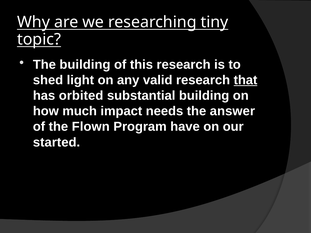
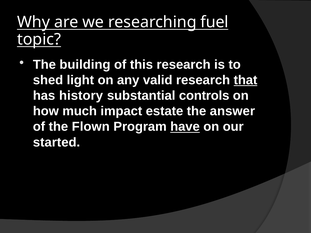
tiny: tiny -> fuel (214, 22)
orbited: orbited -> history (81, 96)
substantial building: building -> controls (204, 96)
needs: needs -> estate (165, 111)
have underline: none -> present (185, 127)
